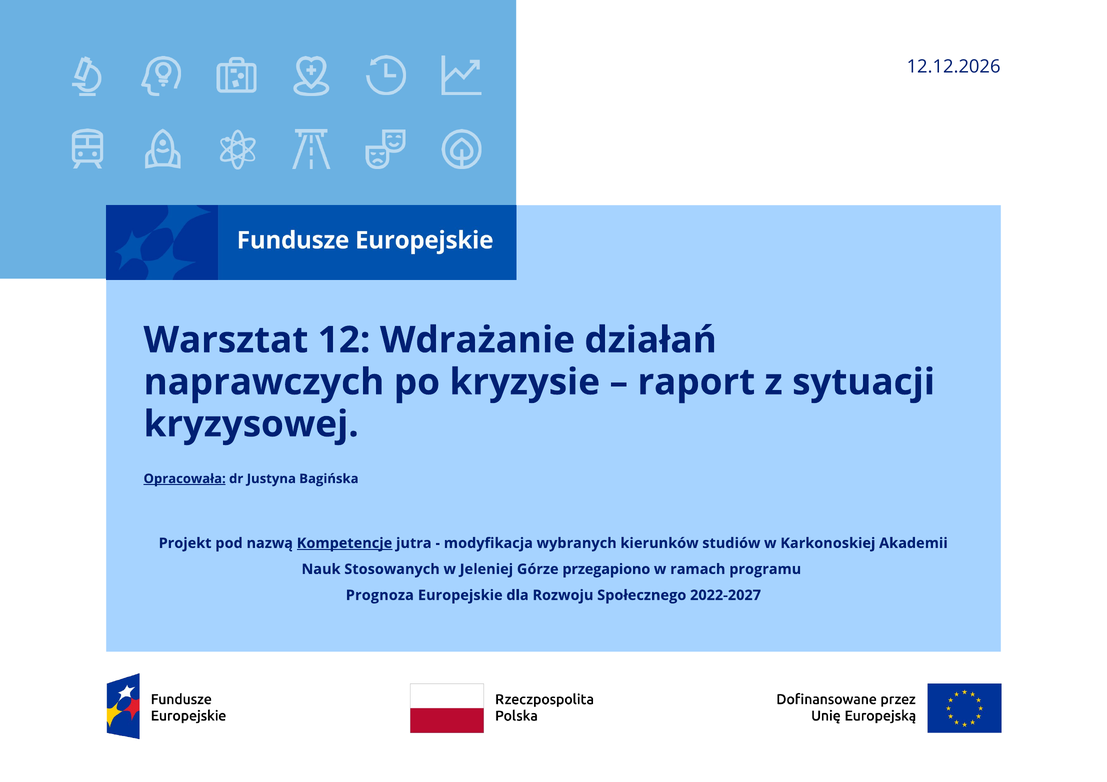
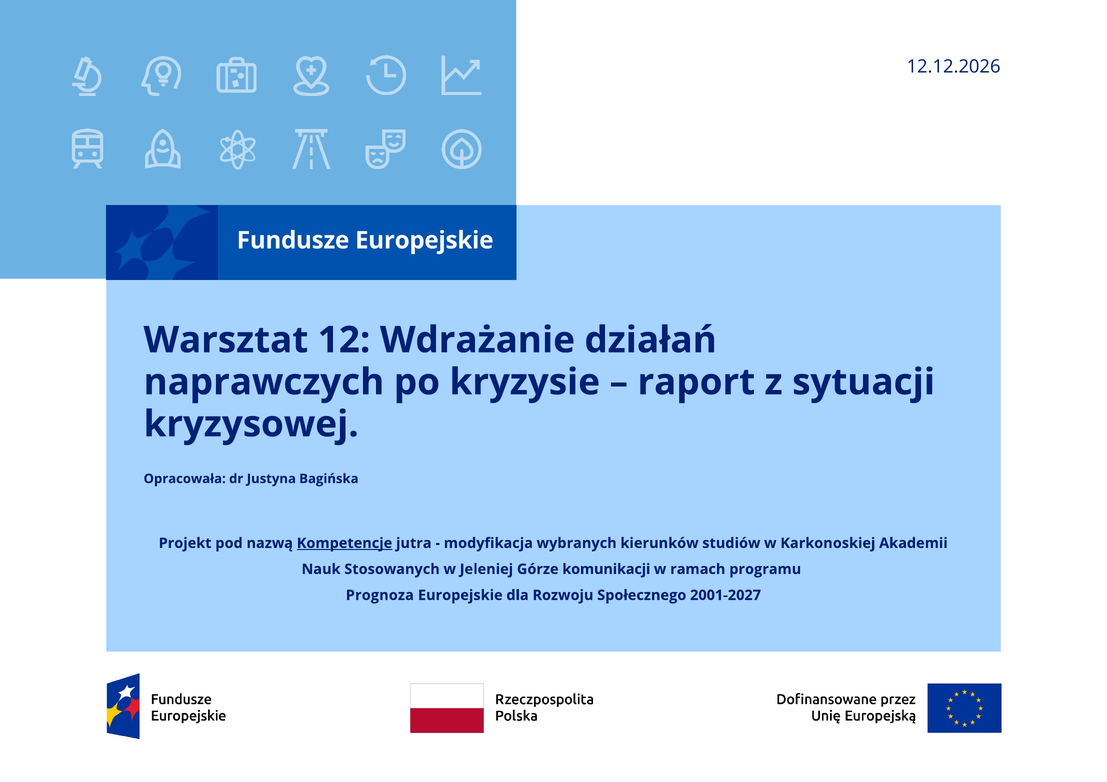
Opracowała underline: present -> none (185, 479)
przegapiono: przegapiono -> komunikacji (606, 570)
2022-2027: 2022-2027 -> 2001-2027 (726, 596)
